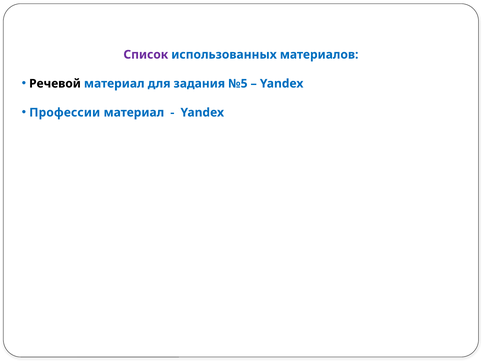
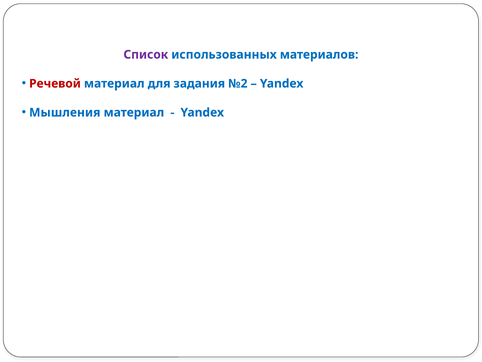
Речевой colour: black -> red (55, 83)
№5: №5 -> №2 (238, 83)
Профессии: Профессии -> Мышления (65, 112)
